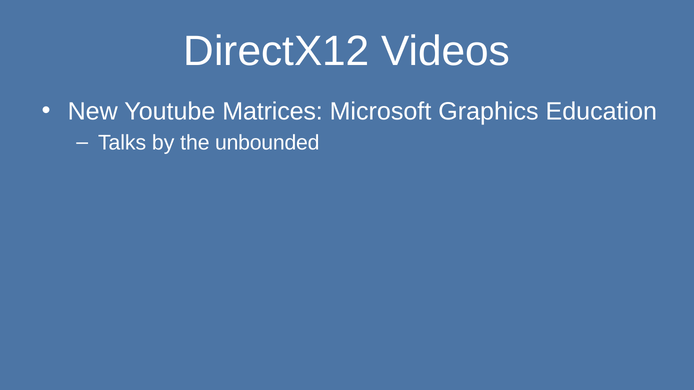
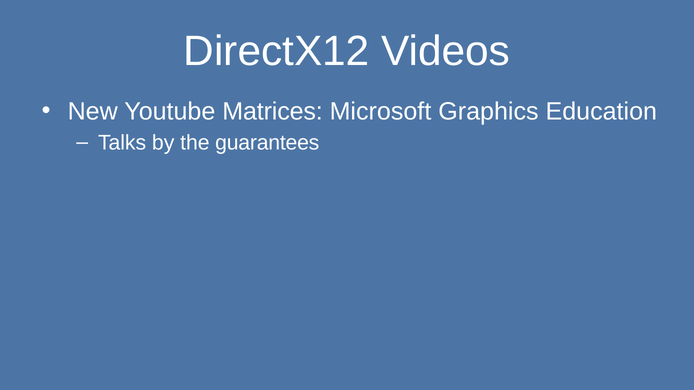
unbounded: unbounded -> guarantees (267, 143)
